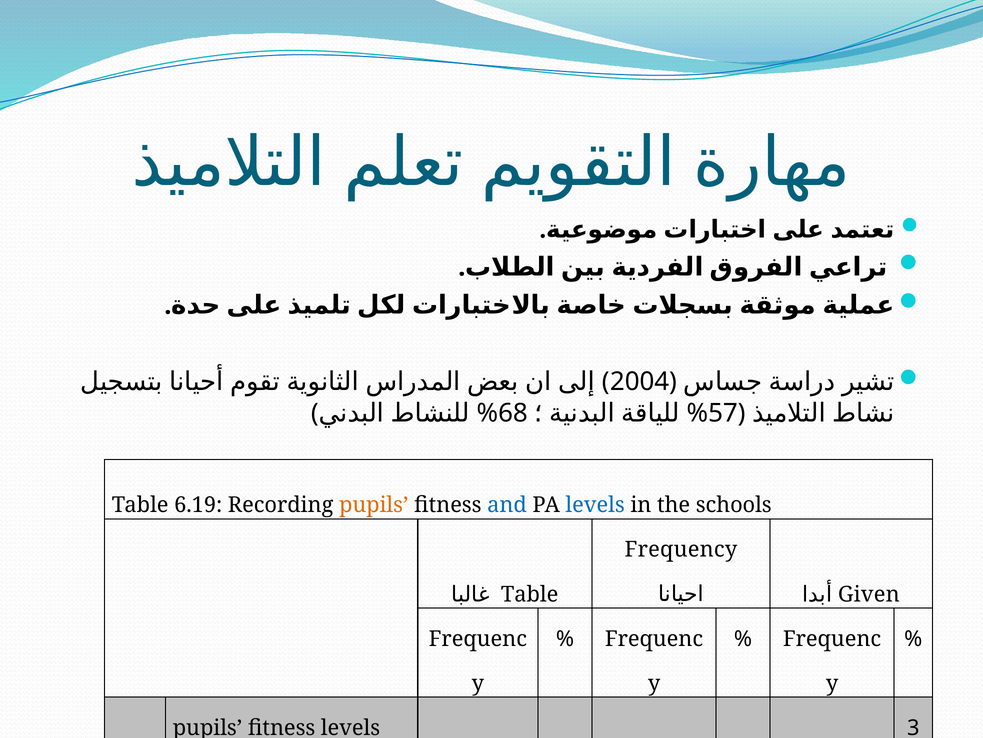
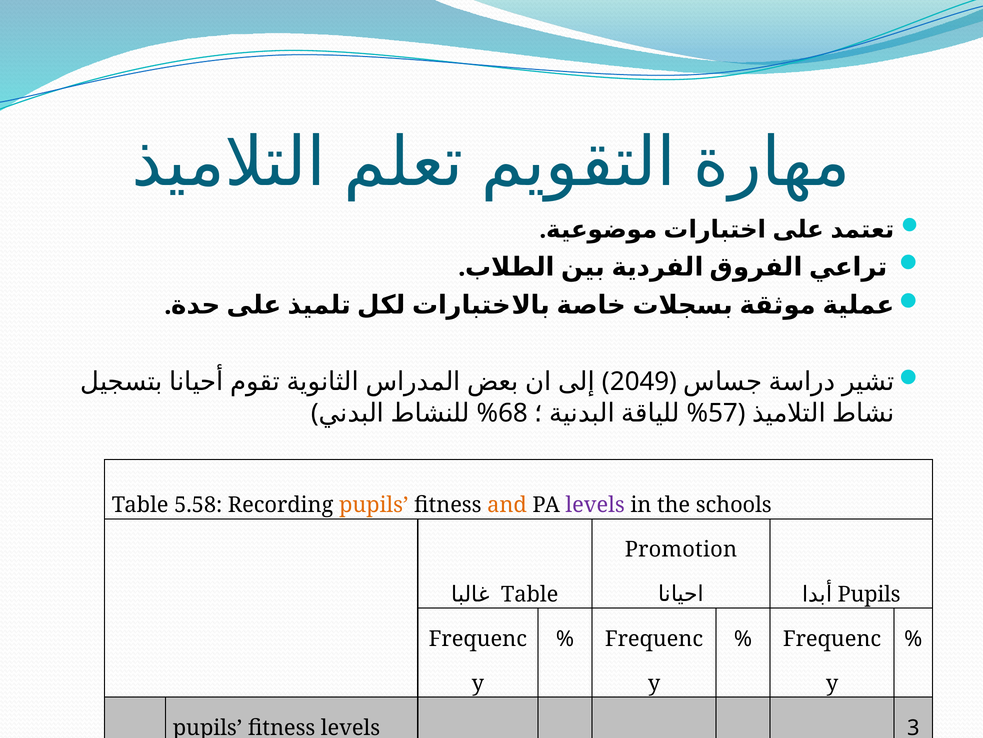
2004: 2004 -> 2049 (640, 381)
6.19: 6.19 -> 5.58 (198, 505)
and colour: blue -> orange (507, 505)
levels colour: blue -> purple (595, 505)
Frequency: Frequency -> Promotion (681, 549)
Given: Given -> Pupils (869, 594)
